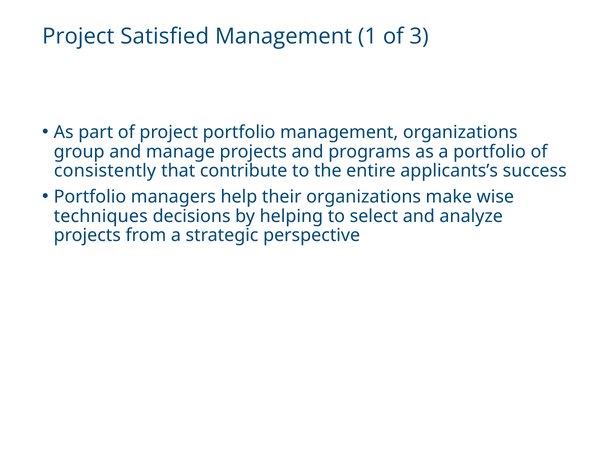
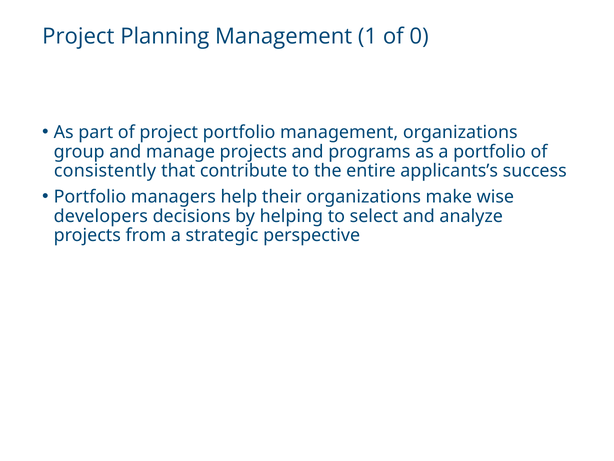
Satisfied: Satisfied -> Planning (165, 36)
3: 3 -> 0 (419, 36)
techniques: techniques -> developers (101, 216)
